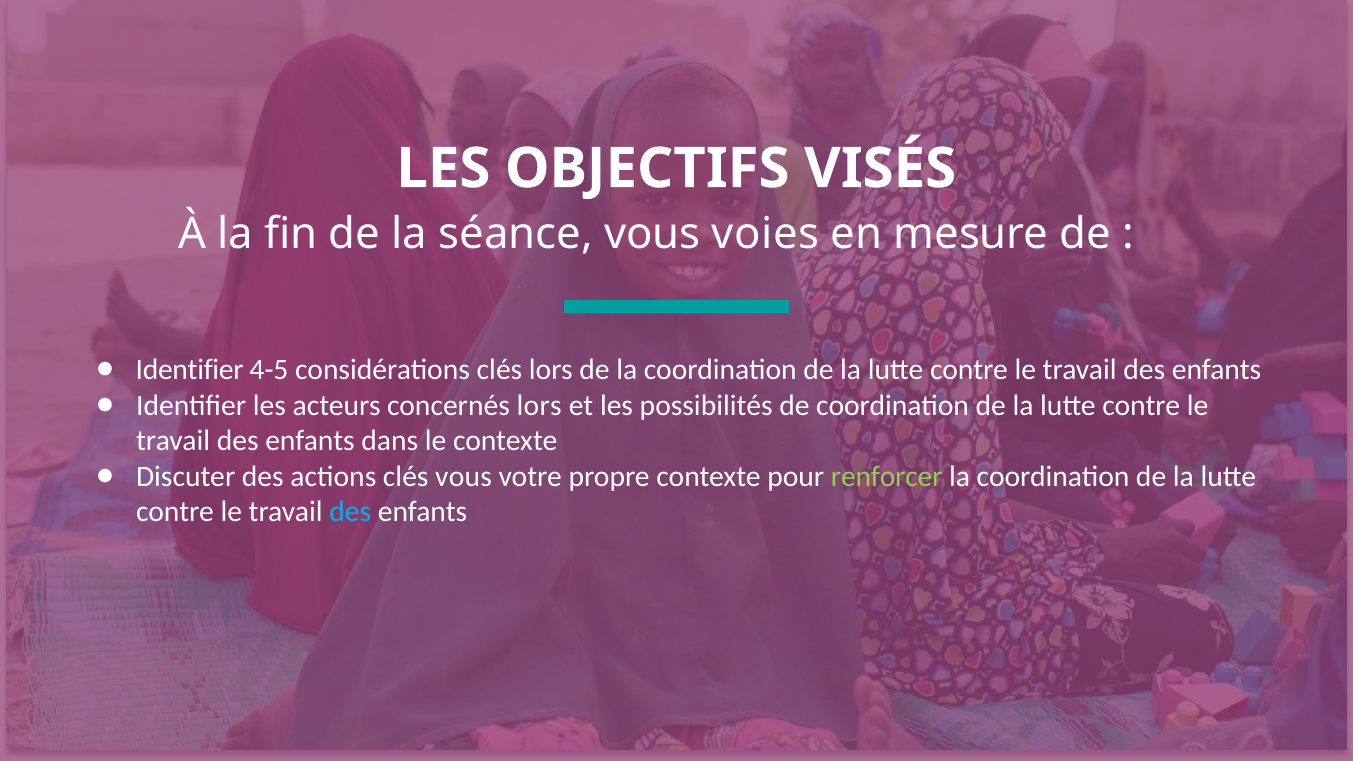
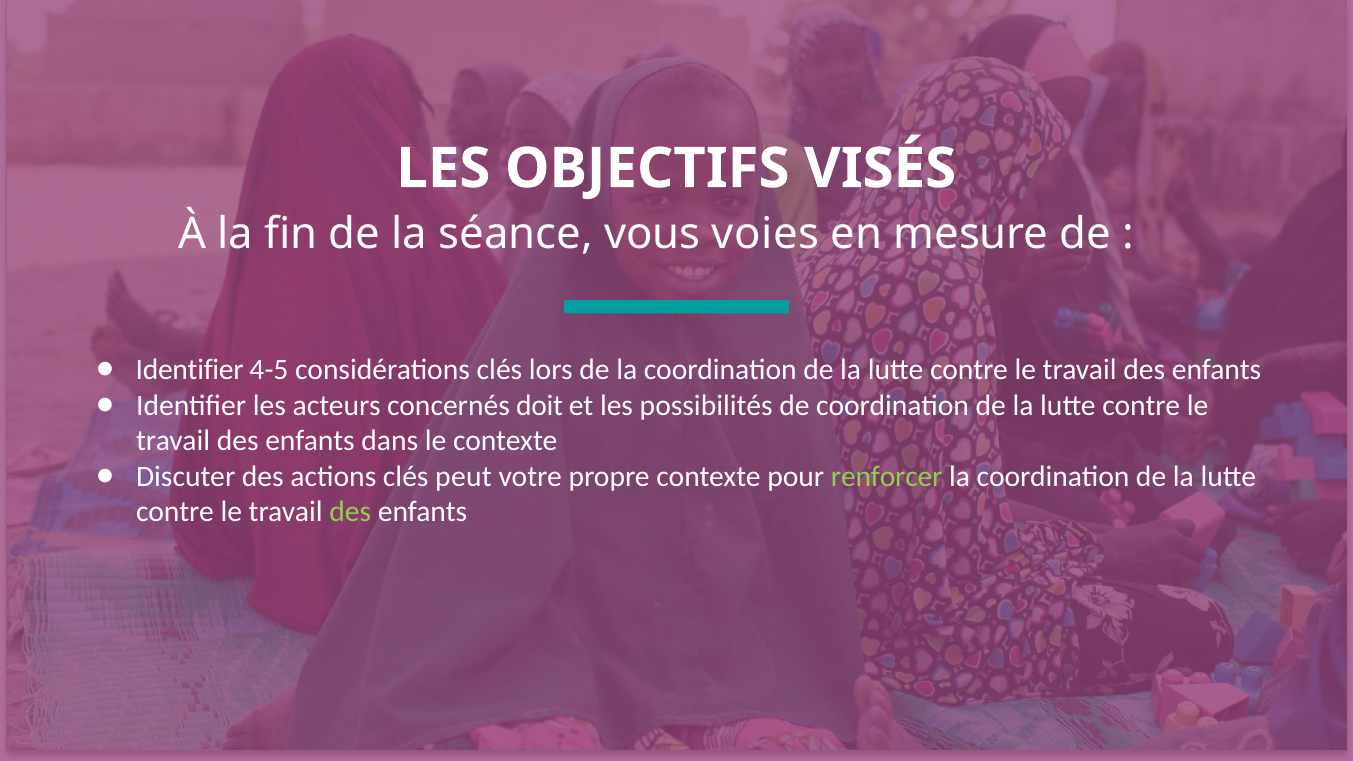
concernés lors: lors -> doit (540, 405)
clés vous: vous -> peut (463, 476)
des colour: light blue -> light green (350, 512)
